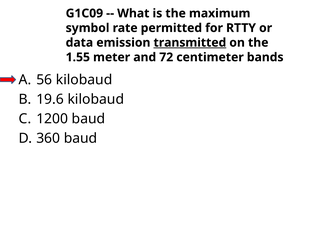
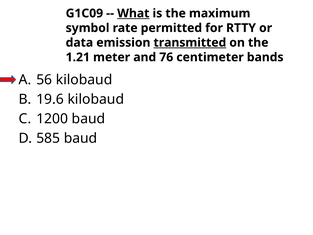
What underline: none -> present (133, 13)
1.55: 1.55 -> 1.21 (78, 57)
72: 72 -> 76 (166, 57)
360: 360 -> 585 (48, 138)
